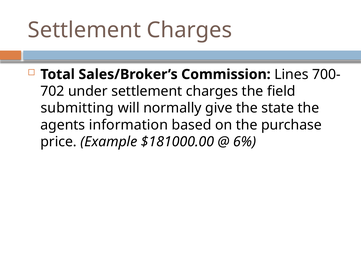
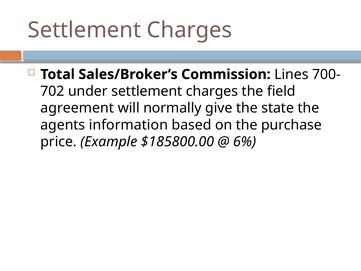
submitting: submitting -> agreement (77, 108)
$181000.00: $181000.00 -> $185800.00 (178, 142)
